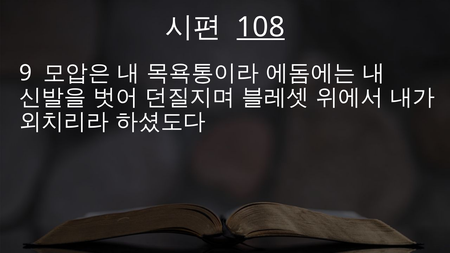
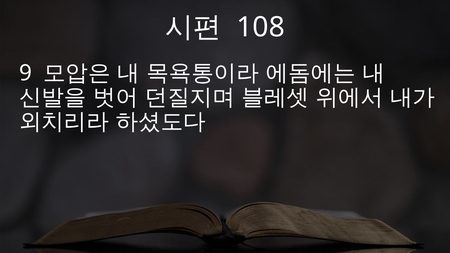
108 underline: present -> none (261, 27)
